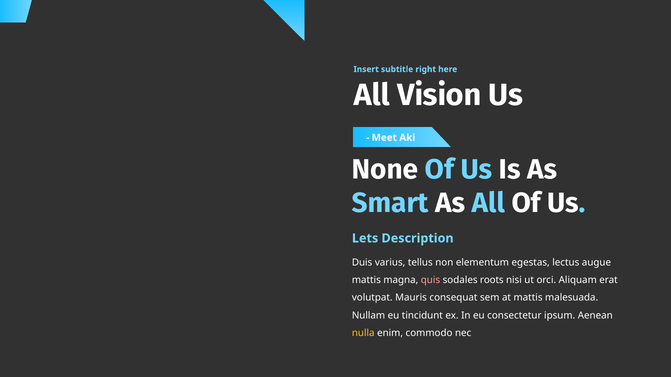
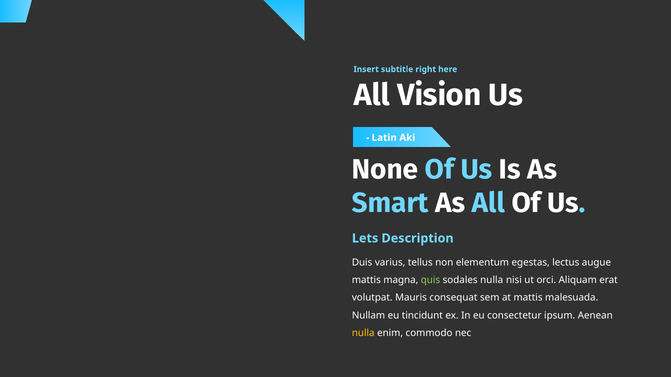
Meet: Meet -> Latin (384, 138)
quis colour: pink -> light green (430, 280)
sodales roots: roots -> nulla (492, 280)
